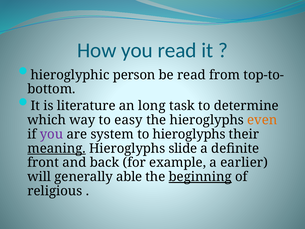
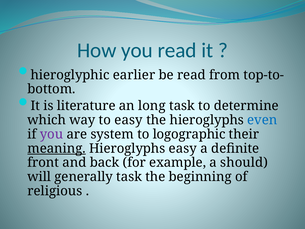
person: person -> earlier (134, 75)
even colour: orange -> blue (262, 120)
to hieroglyphs: hieroglyphs -> logographic (189, 134)
Hieroglyphs slide: slide -> easy (183, 148)
earlier: earlier -> should (244, 162)
generally able: able -> task (129, 177)
beginning underline: present -> none (200, 177)
